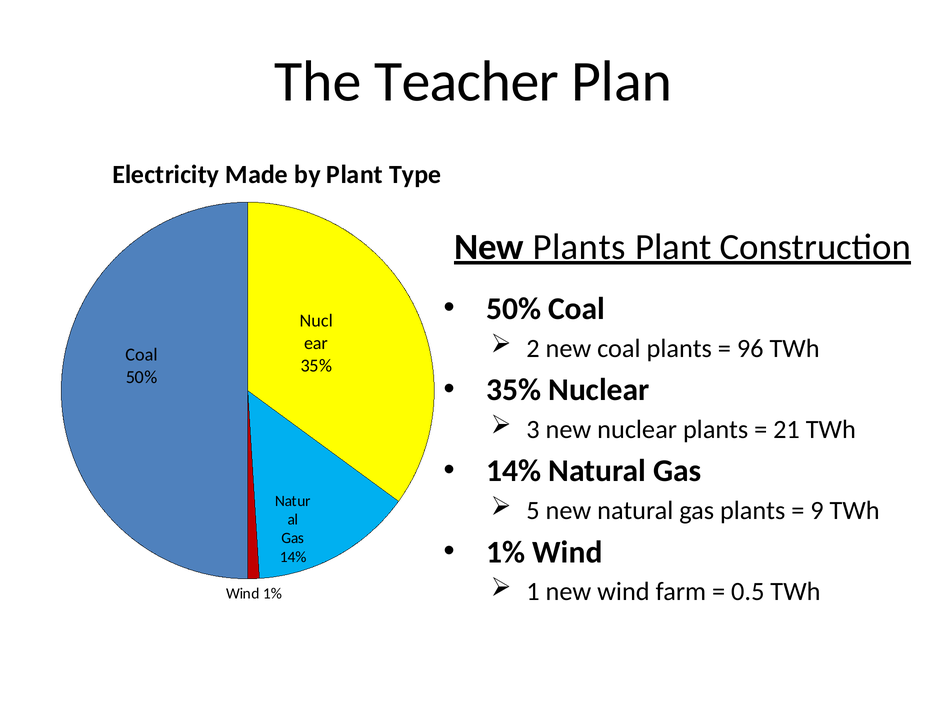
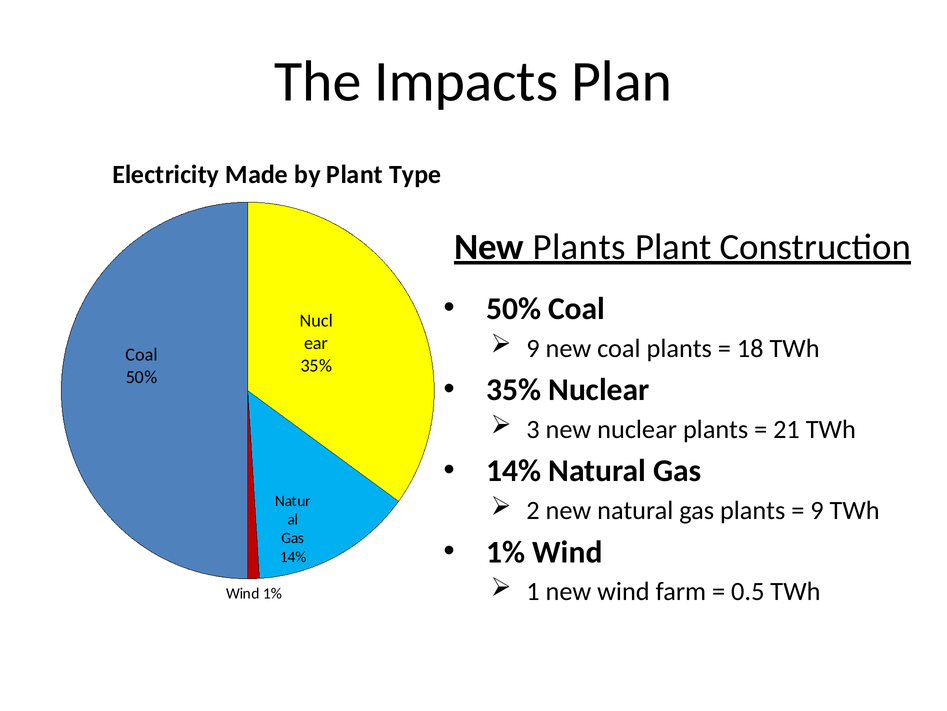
Teacher: Teacher -> Impacts (466, 81)
2: 2 -> 9 (533, 348)
96: 96 -> 18 (750, 348)
5: 5 -> 2 (533, 510)
